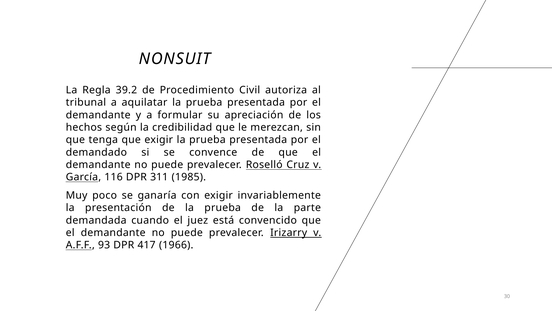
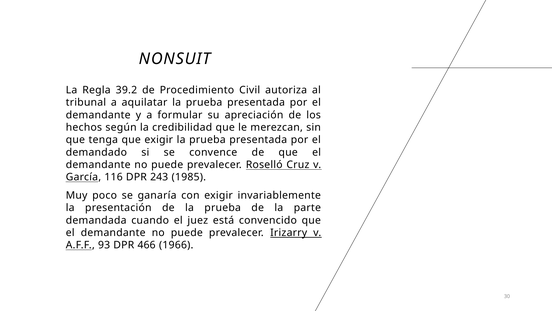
311: 311 -> 243 (159, 177)
417: 417 -> 466 (147, 245)
